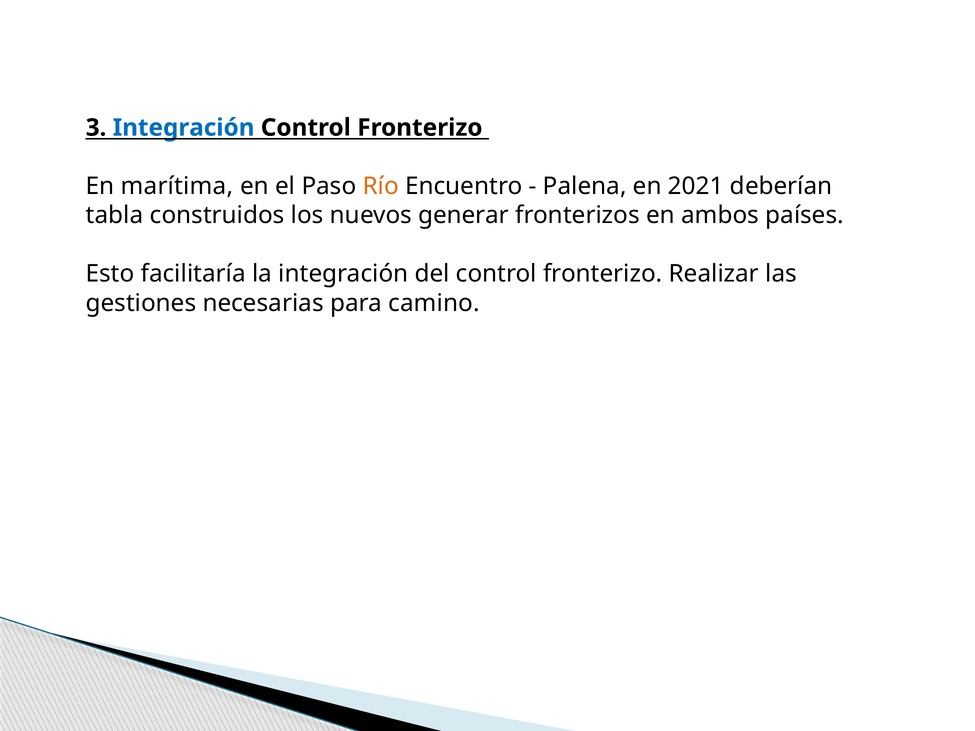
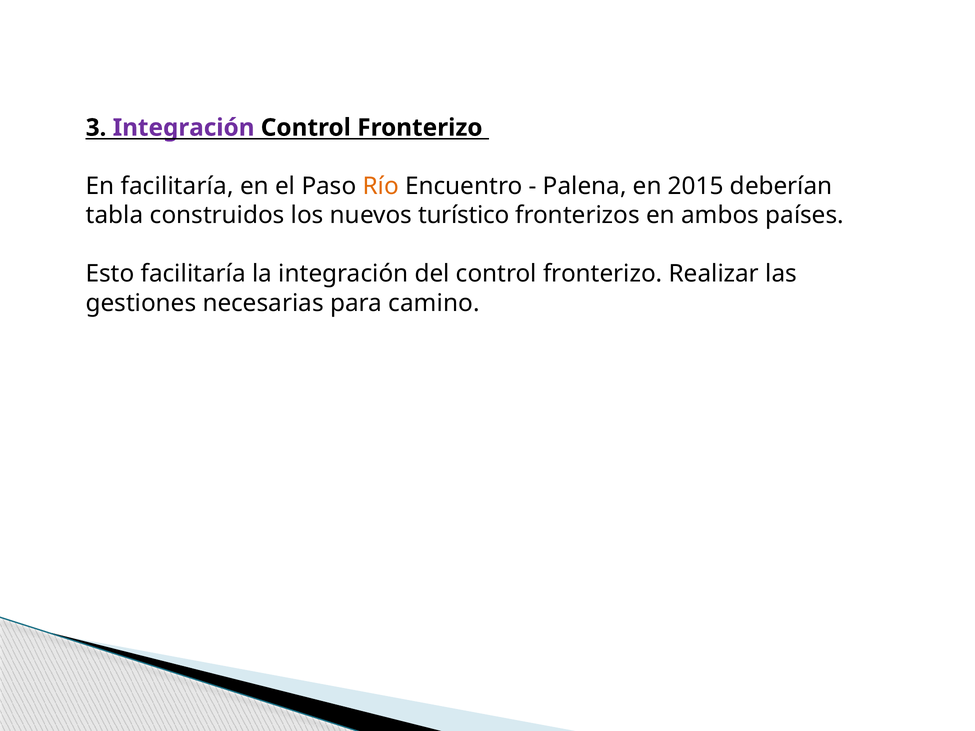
Integración colour: blue -> purple (184, 128)
En marítima: marítima -> facilitaría (177, 186)
2021: 2021 -> 2015 (696, 186)
generar: generar -> turístico (464, 215)
